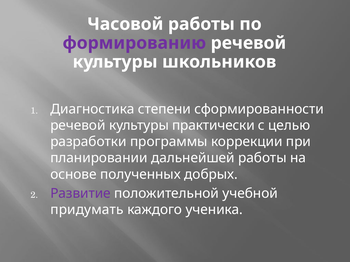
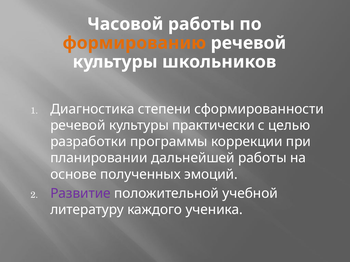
формированию colour: purple -> orange (134, 43)
добрых: добрых -> эмоций (211, 175)
придумать: придумать -> литературу (87, 210)
